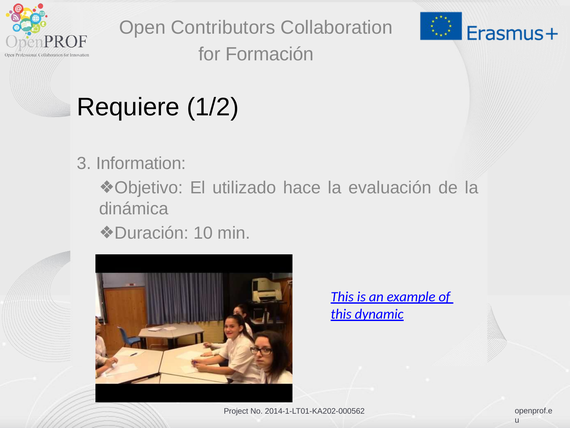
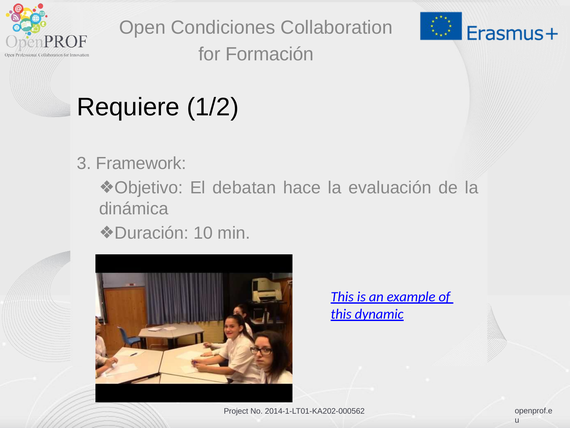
Contributors: Contributors -> Condiciones (223, 27)
Information: Information -> Framework (141, 163)
utilizado: utilizado -> debatan (244, 187)
